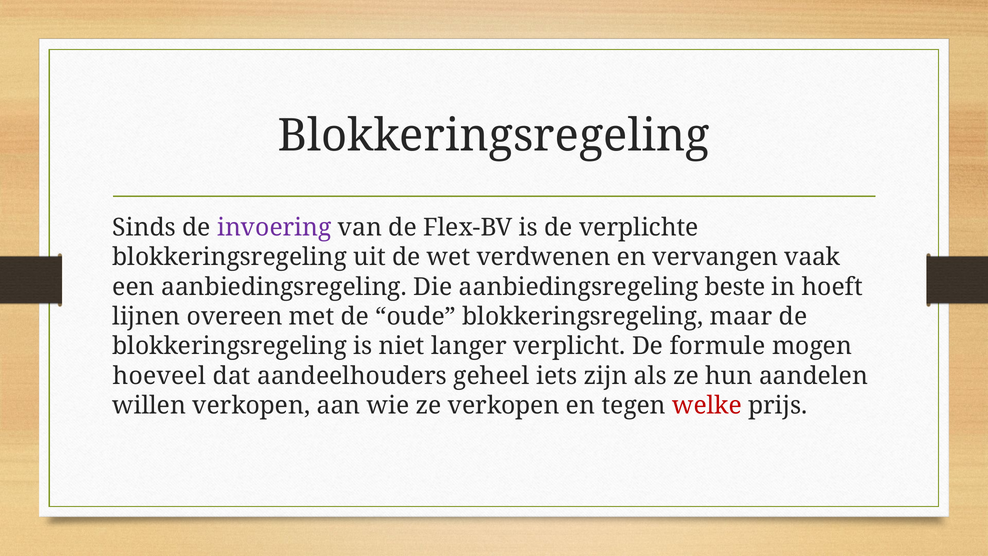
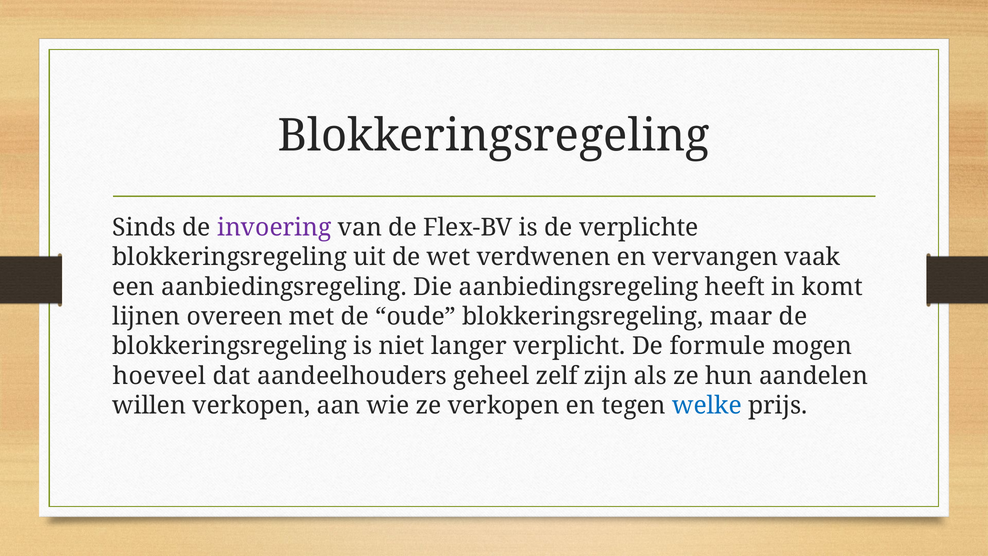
beste: beste -> heeft (735, 287)
hoeft: hoeft -> komt (832, 287)
iets: iets -> zelf (557, 376)
welke colour: red -> blue (707, 405)
